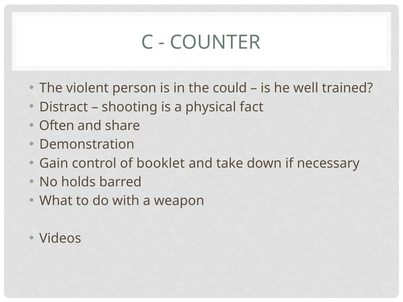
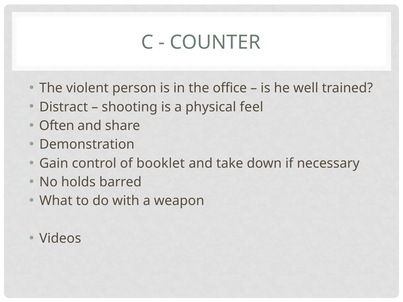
could: could -> office (230, 88)
fact: fact -> feel (252, 107)
